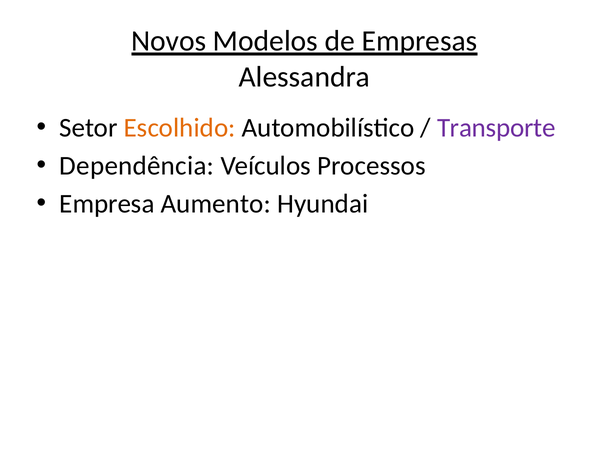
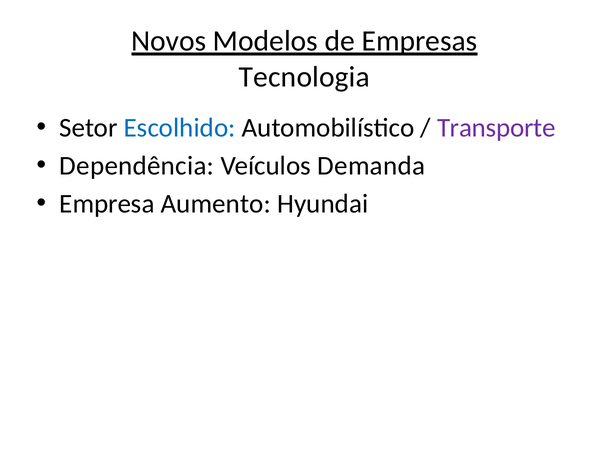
Alessandra: Alessandra -> Tecnologia (304, 77)
Escolhido colour: orange -> blue (180, 128)
Processos: Processos -> Demanda (371, 166)
